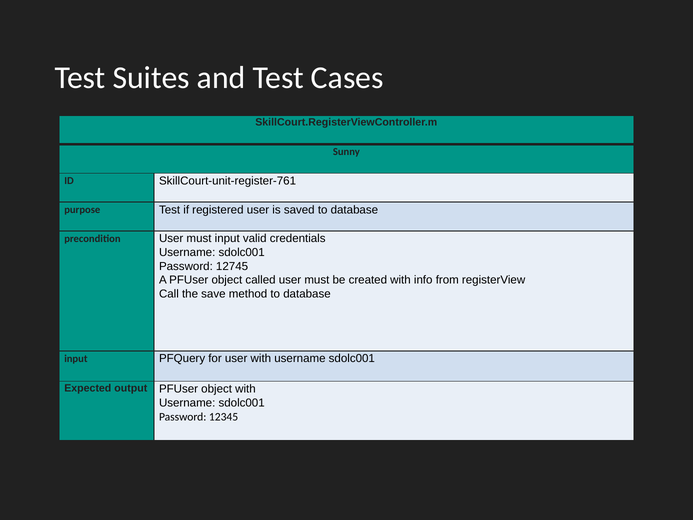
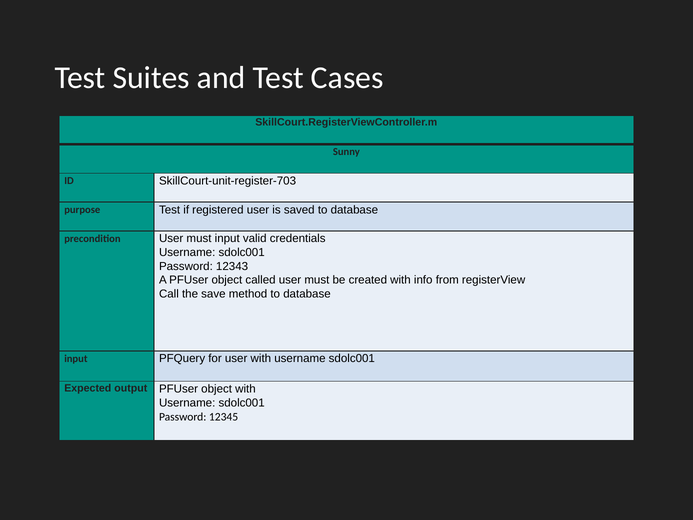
SkillCourt-unit-register-761: SkillCourt-unit-register-761 -> SkillCourt-unit-register-703 (228, 181)
12745: 12745 -> 12343 (232, 266)
